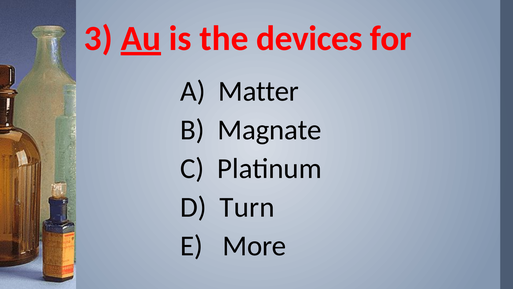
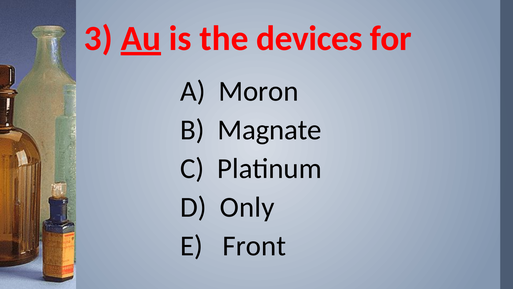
Matter: Matter -> Moron (259, 91)
Turn: Turn -> Only (247, 207)
More: More -> Front (254, 246)
